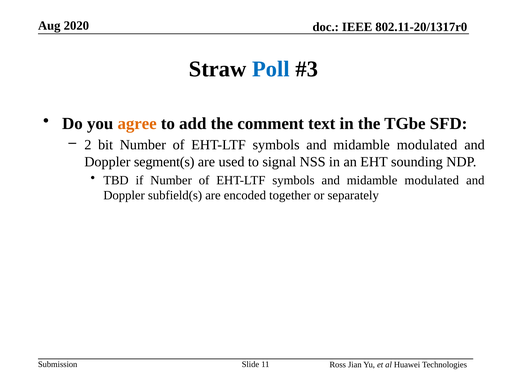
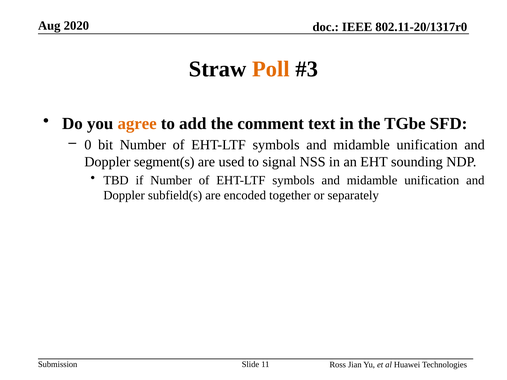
Poll colour: blue -> orange (271, 69)
2: 2 -> 0 (88, 145)
modulated: modulated -> unification (427, 145)
modulated: modulated -> unification (432, 180)
